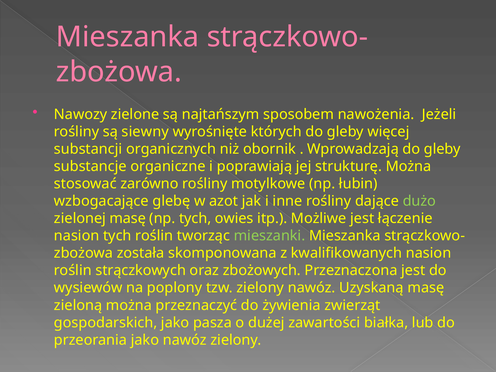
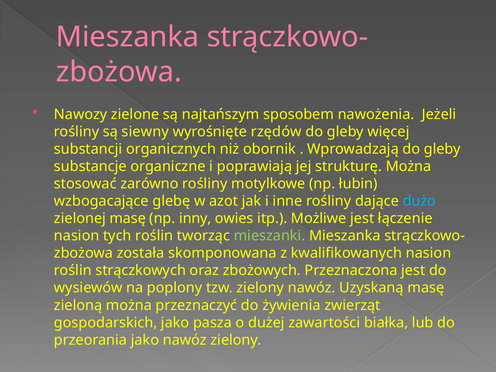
których: których -> rzędów (276, 132)
dużo colour: light green -> light blue (419, 201)
np tych: tych -> inny (195, 218)
